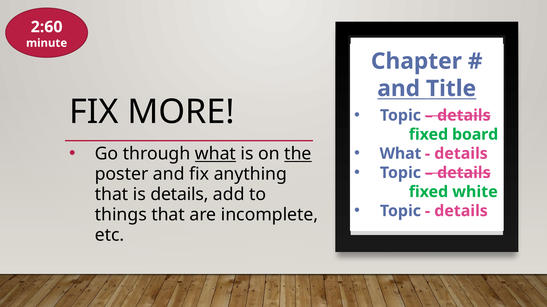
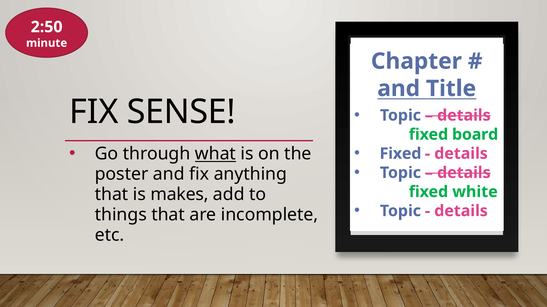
2:60: 2:60 -> 2:50 (47, 27)
MORE: MORE -> SENSE (181, 112)
the underline: present -> none (298, 154)
What: What -> Fixed (401, 154)
is details: details -> makes (180, 195)
